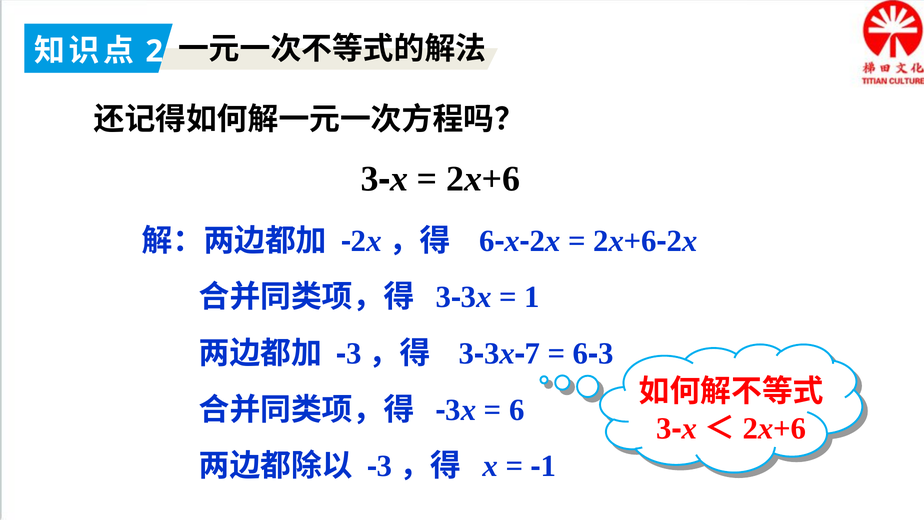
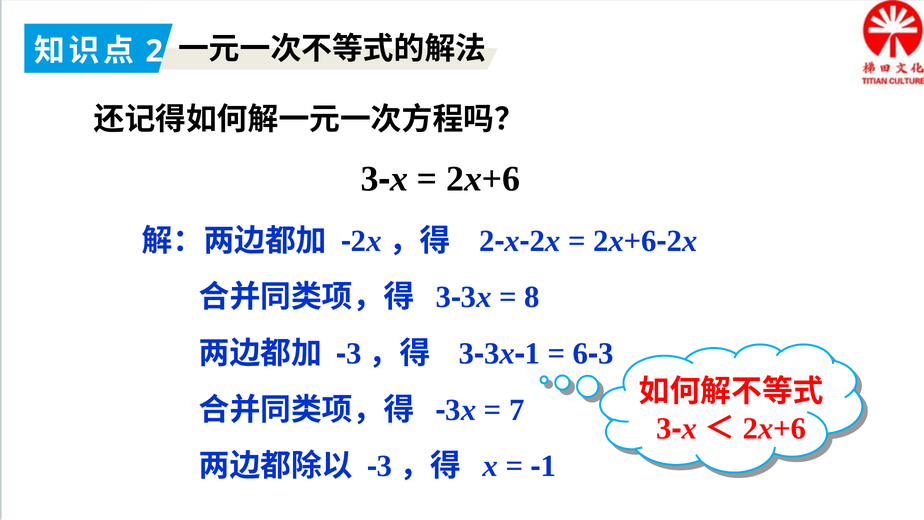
6: 6 -> 2 (487, 241)
1: 1 -> 8 (532, 297)
7: 7 -> 1 (532, 353)
6: 6 -> 7 (517, 410)
